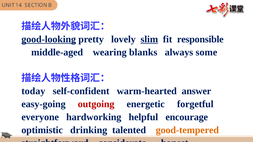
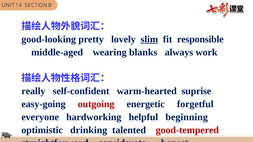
good-looking underline: present -> none (49, 39)
some: some -> work (206, 52)
today: today -> really (33, 91)
answer: answer -> suprise (196, 91)
encourage: encourage -> beginning (187, 117)
good-tempered colour: orange -> red (187, 130)
